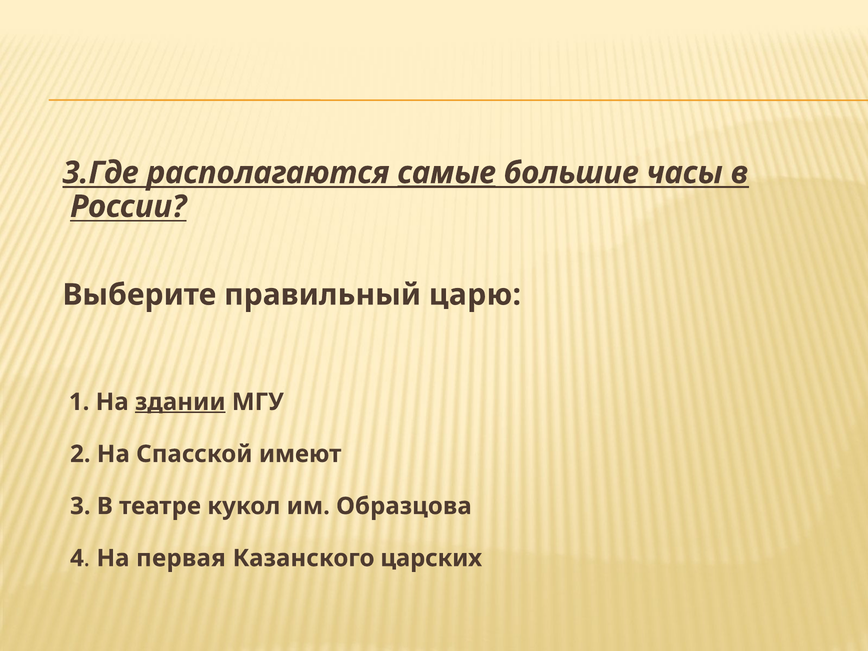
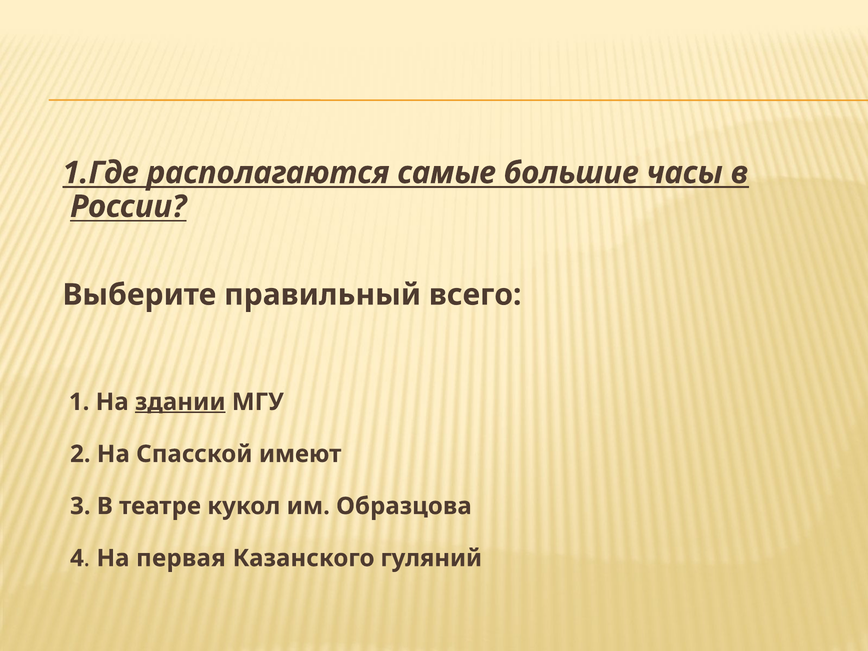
3.Где: 3.Где -> 1.Где (100, 173)
самые underline: present -> none (447, 173)
царю: царю -> всего (475, 295)
царских: царских -> гуляний (431, 558)
